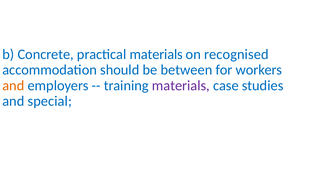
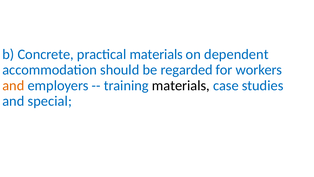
recognised: recognised -> dependent (236, 54)
between: between -> regarded (187, 70)
materials colour: purple -> black (181, 85)
